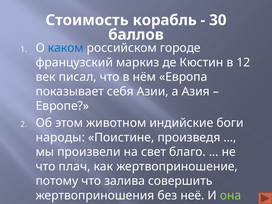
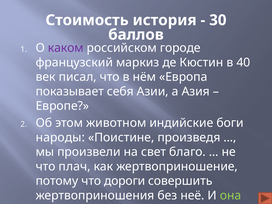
корабль: корабль -> история (165, 20)
каком colour: blue -> purple (66, 48)
12: 12 -> 40 (243, 62)
залива: залива -> дороги (125, 181)
